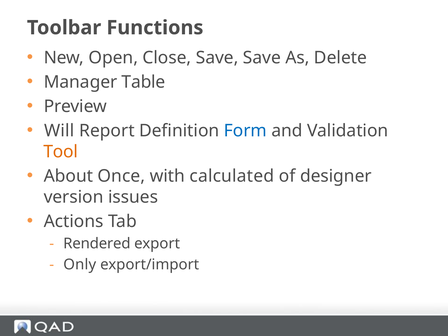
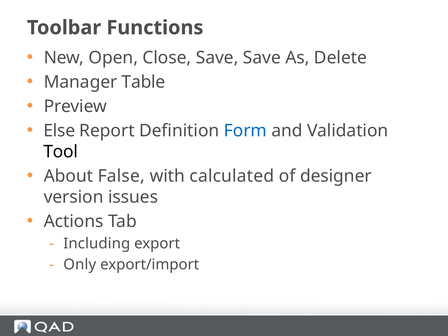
Will: Will -> Else (59, 131)
Tool colour: orange -> black (61, 152)
Once: Once -> False (121, 176)
Rendered: Rendered -> Including (97, 244)
